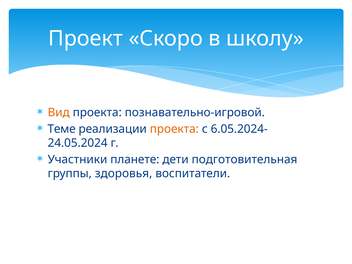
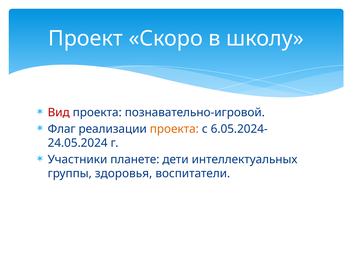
Вид colour: orange -> red (59, 113)
Теме: Теме -> Флаг (62, 129)
подготовительная: подготовительная -> интеллектуальных (245, 160)
